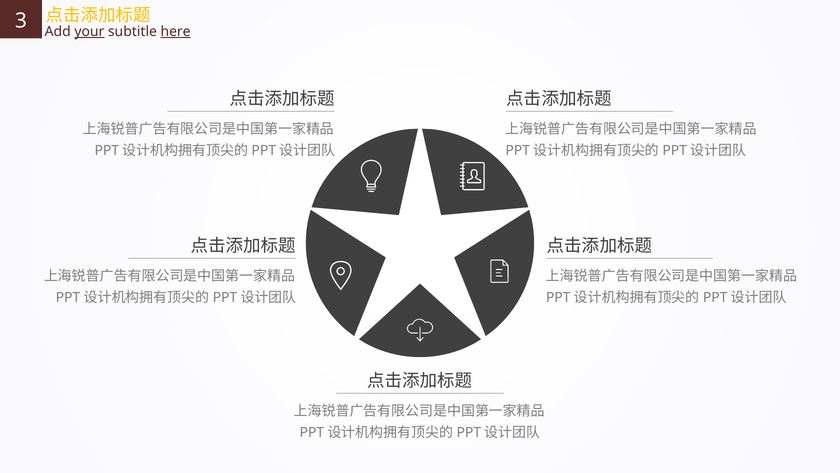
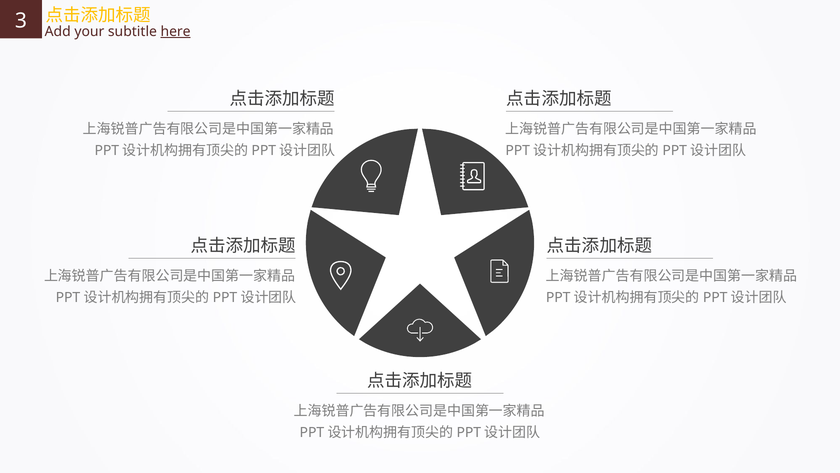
your underline: present -> none (89, 31)
